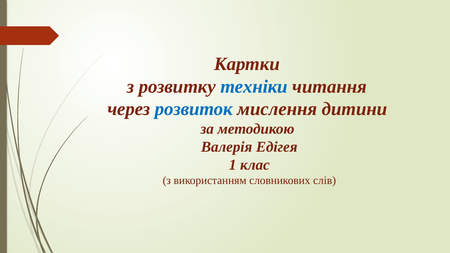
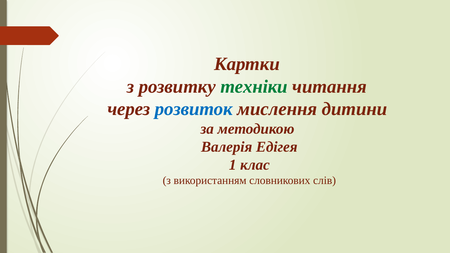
техніки colour: blue -> green (254, 87)
